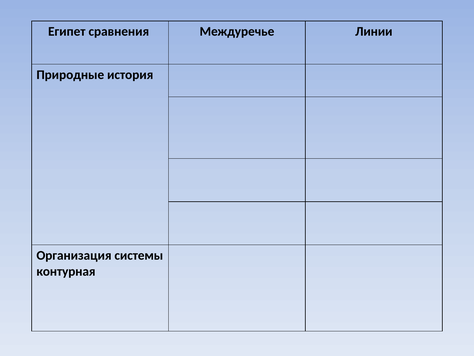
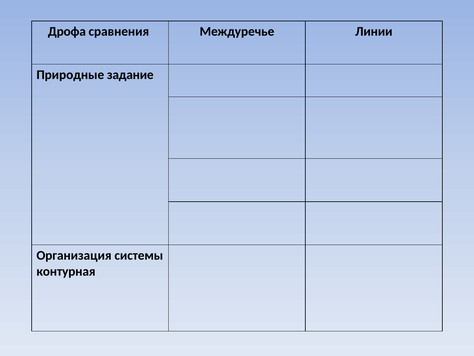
Египет: Египет -> Дрофа (67, 32)
история: история -> задание (130, 75)
